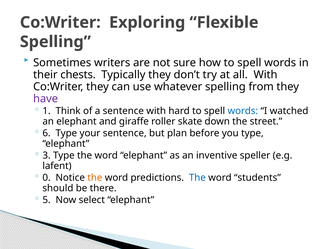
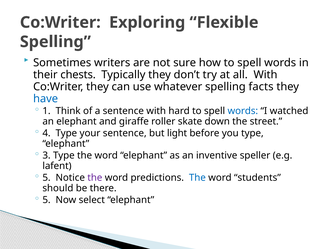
from: from -> facts (261, 87)
have colour: purple -> blue (46, 99)
6: 6 -> 4 (47, 133)
plan: plan -> light (177, 133)
0: 0 -> 5 (47, 178)
the colour: orange -> purple (95, 178)
